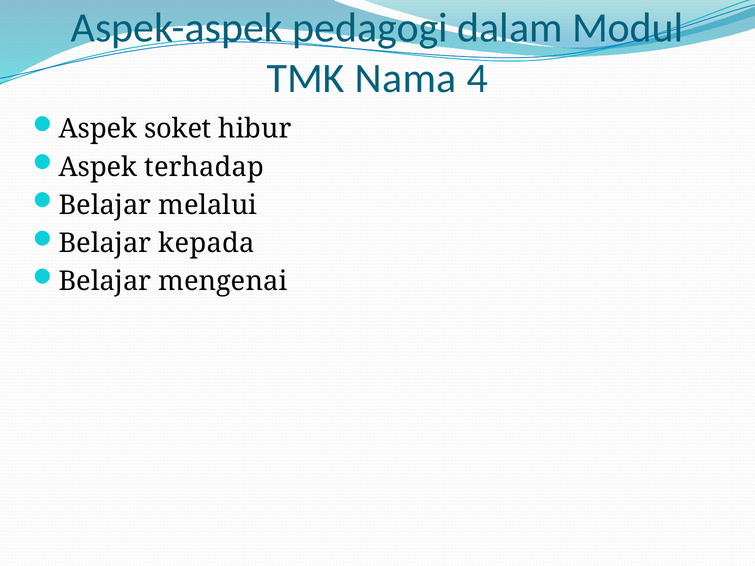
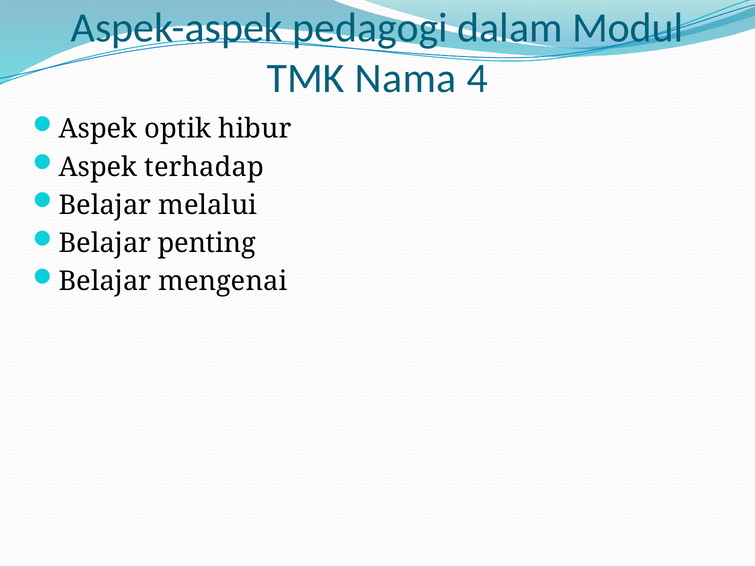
soket: soket -> optik (178, 129)
kepada: kepada -> penting (207, 243)
